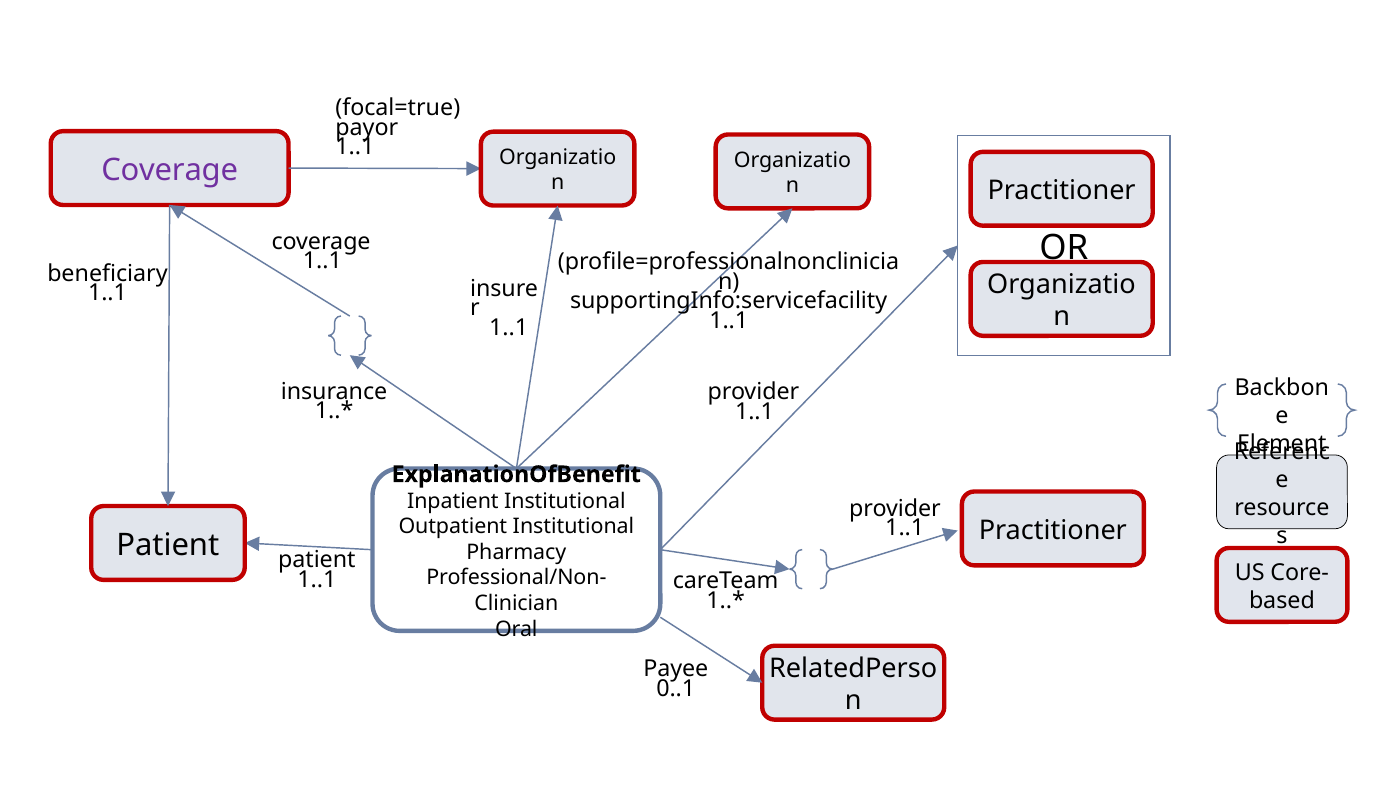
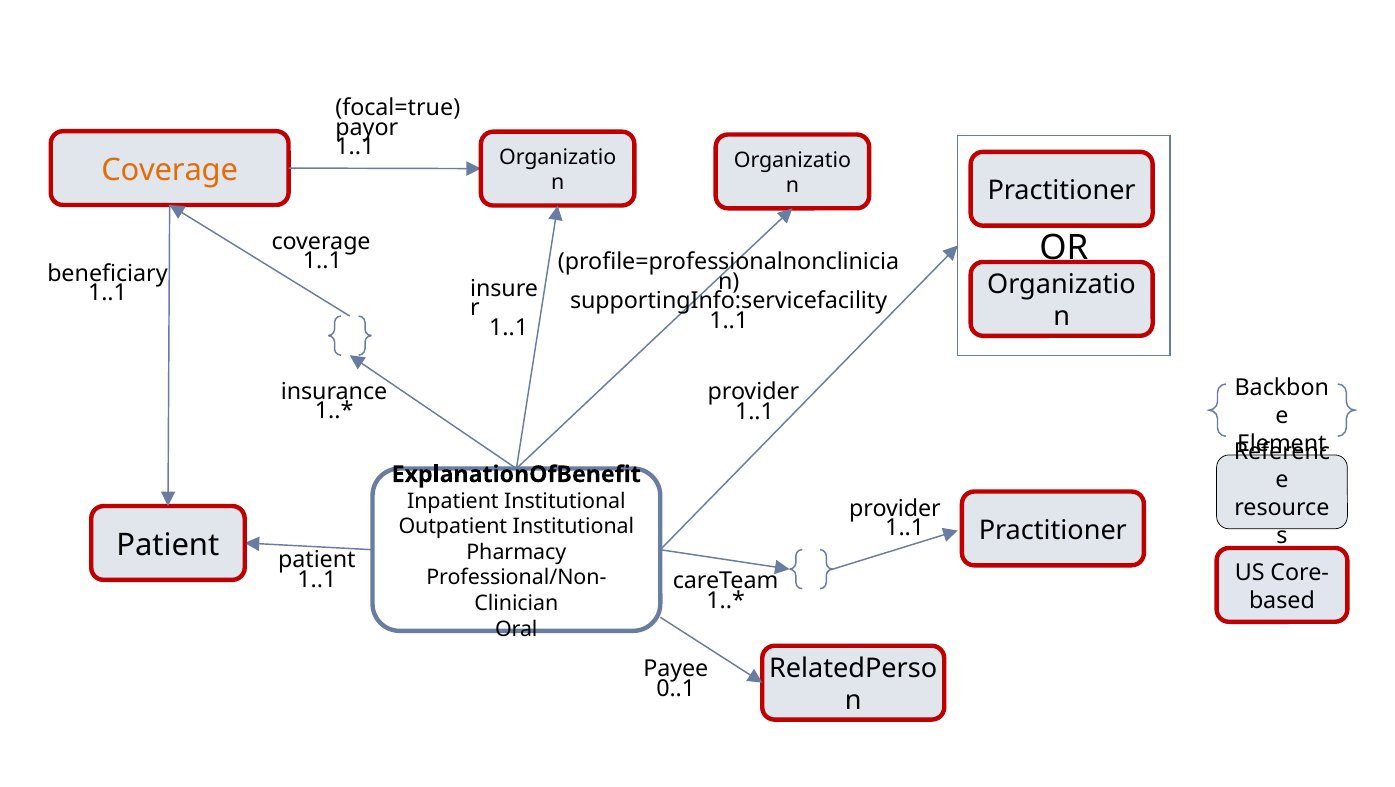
Coverage colour: purple -> orange (170, 170)
